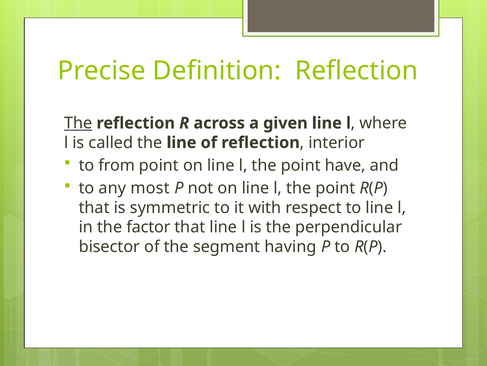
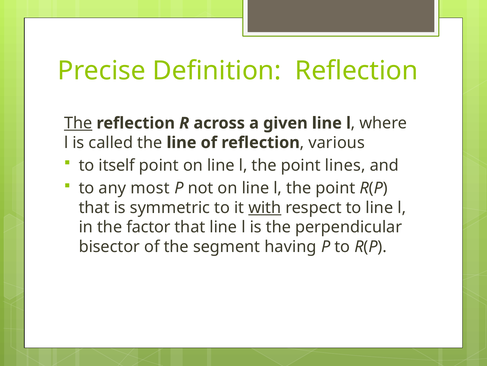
interior: interior -> various (337, 142)
from: from -> itself (117, 165)
have: have -> lines (345, 165)
with underline: none -> present (265, 207)
